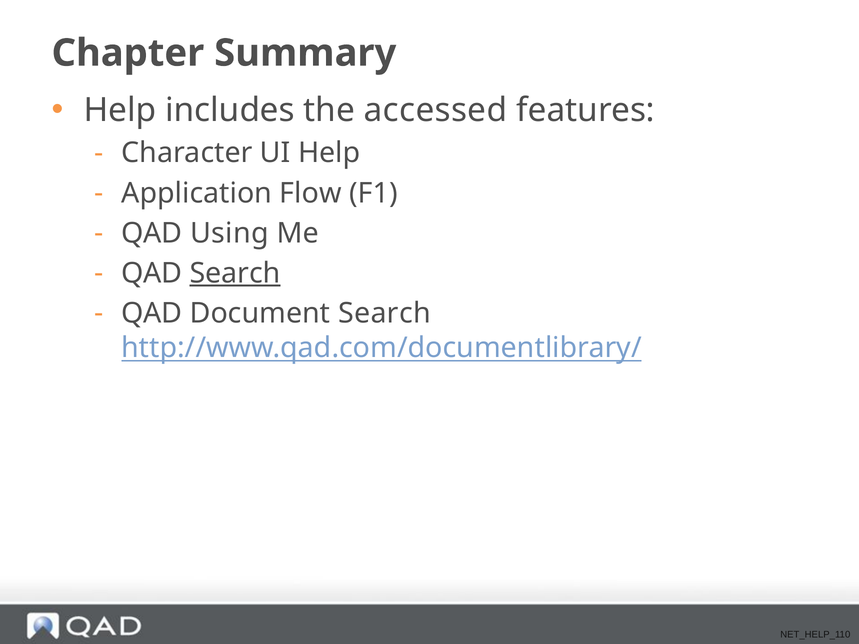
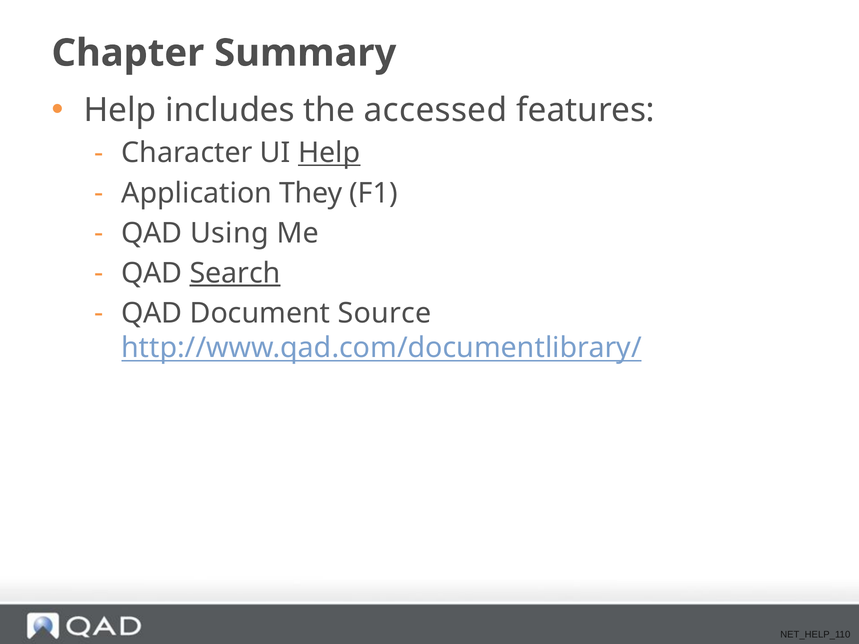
Help underline: none -> present (329, 153)
Flow: Flow -> They (311, 193)
Document Search: Search -> Source (384, 313)
